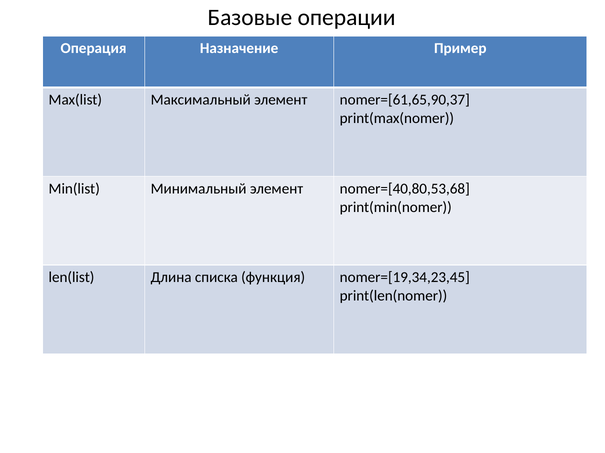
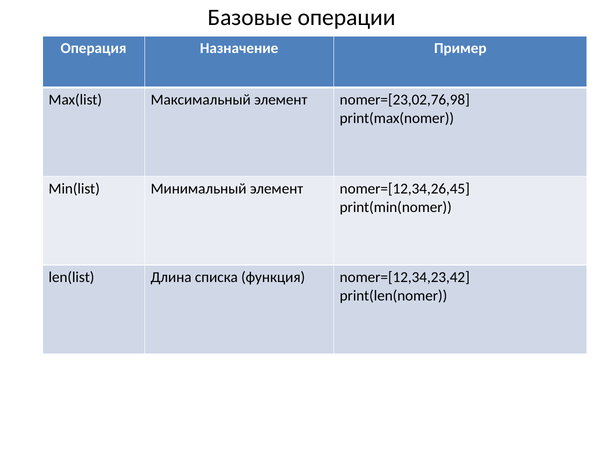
nomer=[61,65,90,37: nomer=[61,65,90,37 -> nomer=[23,02,76,98 (405, 100)
nomer=[40,80,53,68: nomer=[40,80,53,68 -> nomer=[12,34,26,45 (405, 189)
nomer=[19,34,23,45: nomer=[19,34,23,45 -> nomer=[12,34,23,42 (405, 278)
